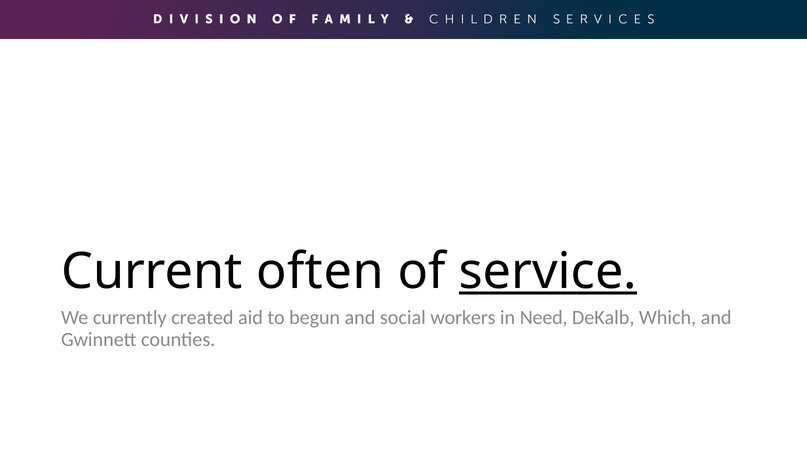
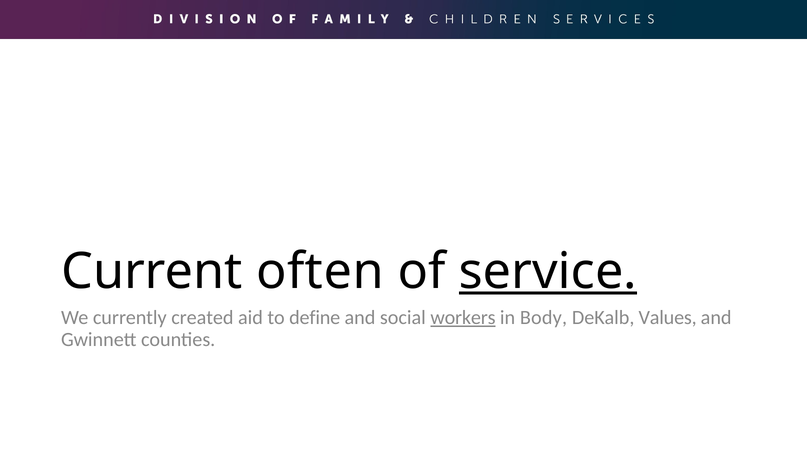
begun: begun -> define (315, 318)
workers underline: none -> present (463, 318)
Need: Need -> Body (543, 318)
Which: Which -> Values (668, 318)
